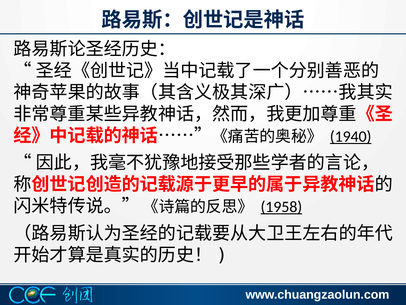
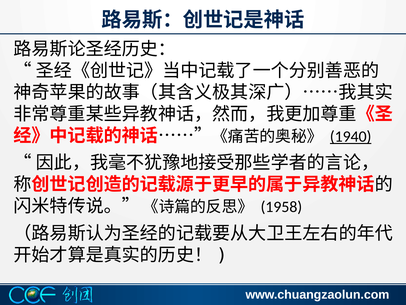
1958 underline: present -> none (281, 207)
